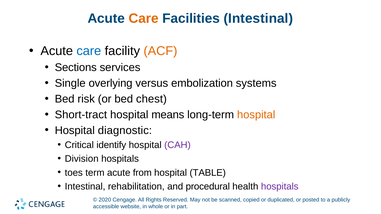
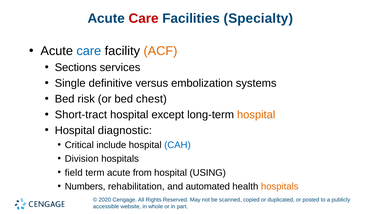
Care colour: orange -> red (144, 18)
Facilities Intestinal: Intestinal -> Specialty (258, 18)
overlying: overlying -> definitive (111, 83)
means: means -> except (168, 115)
identify: identify -> include (111, 145)
CAH colour: purple -> blue (177, 145)
toes: toes -> field (74, 173)
TABLE: TABLE -> USING (208, 173)
Intestinal: Intestinal -> Numbers (85, 187)
procedural: procedural -> automated (208, 187)
hospitals colour: purple -> orange (280, 187)
